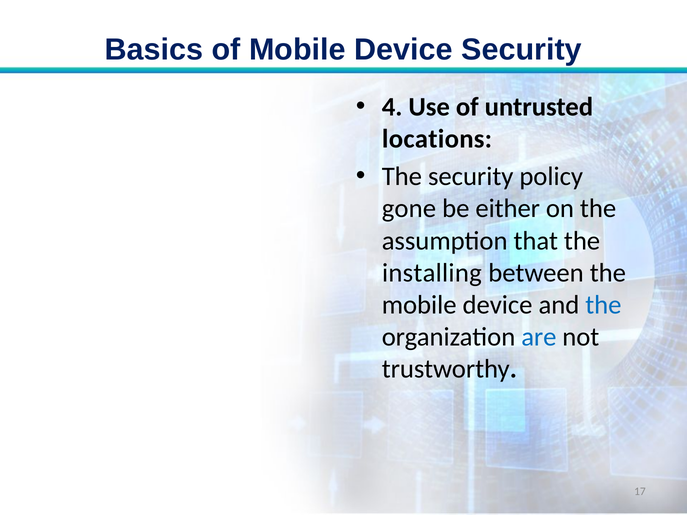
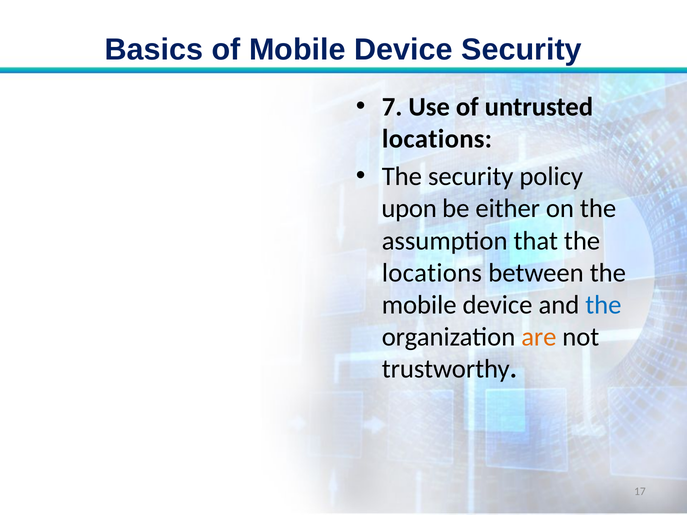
4: 4 -> 7 (392, 107)
gone: gone -> upon (409, 209)
installing: installing -> locations (432, 273)
are colour: blue -> orange (539, 337)
